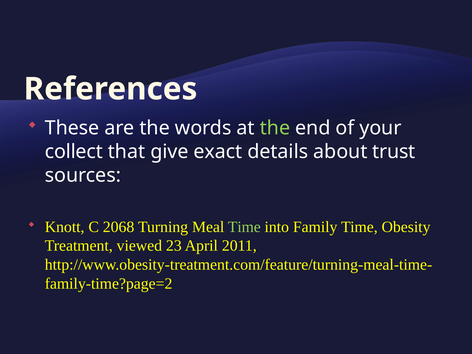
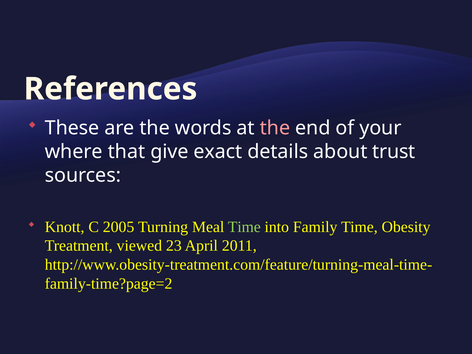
the colour: light green -> pink (275, 128)
collect: collect -> where (74, 152)
2068: 2068 -> 2005 (119, 227)
